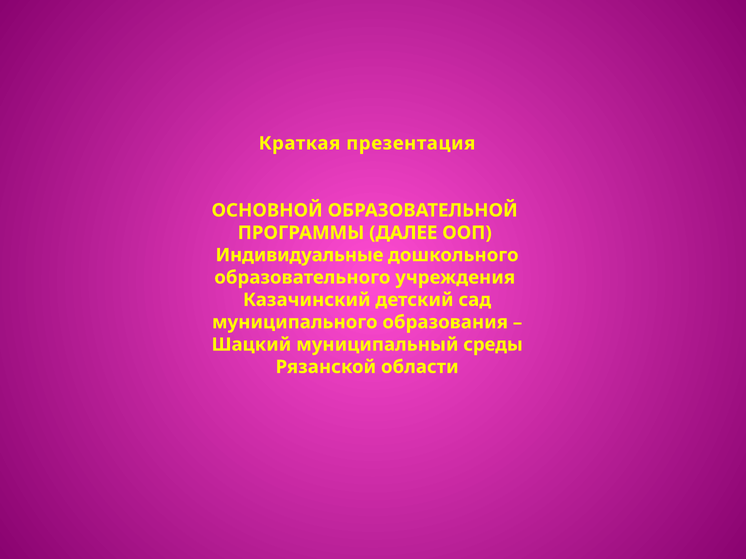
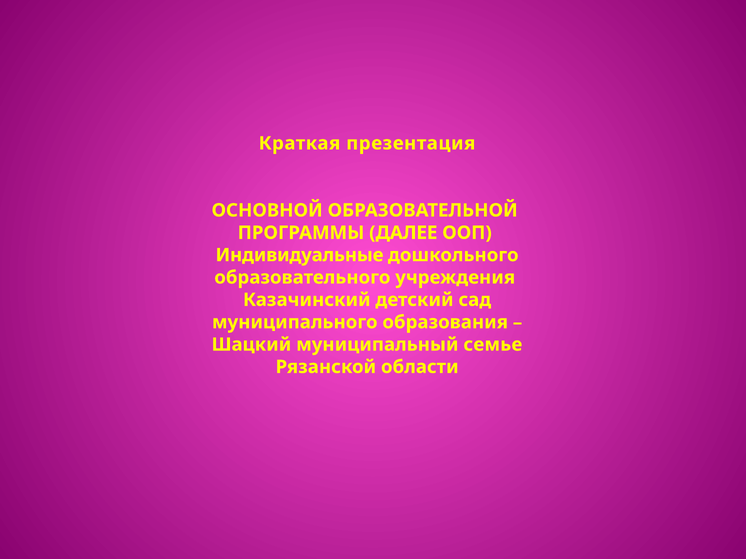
среды: среды -> семье (493, 345)
